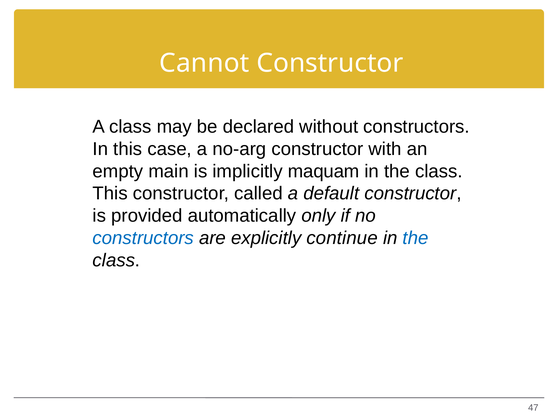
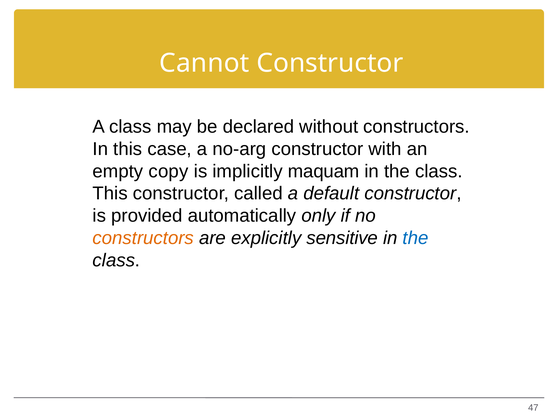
main: main -> copy (168, 171)
constructors colour: blue -> orange (143, 238)
continue: continue -> sensitive (342, 238)
